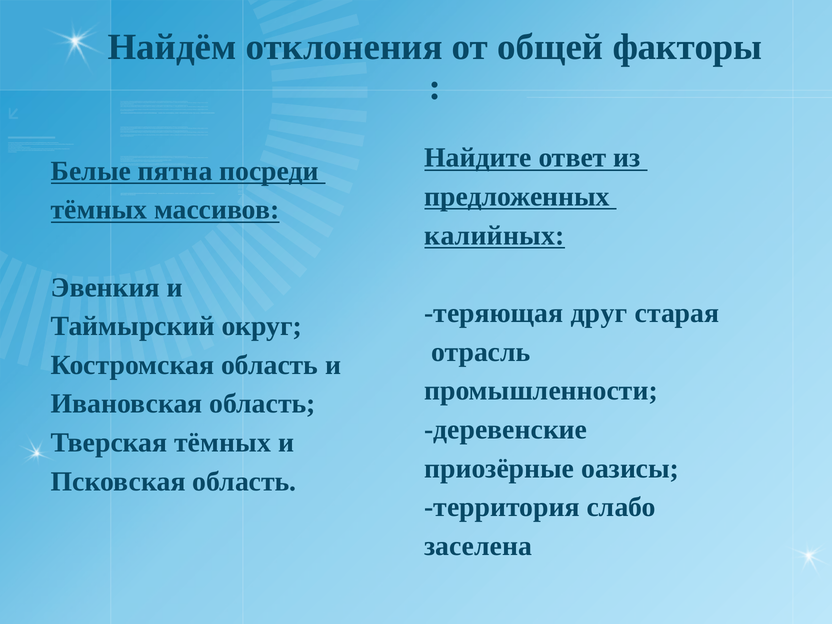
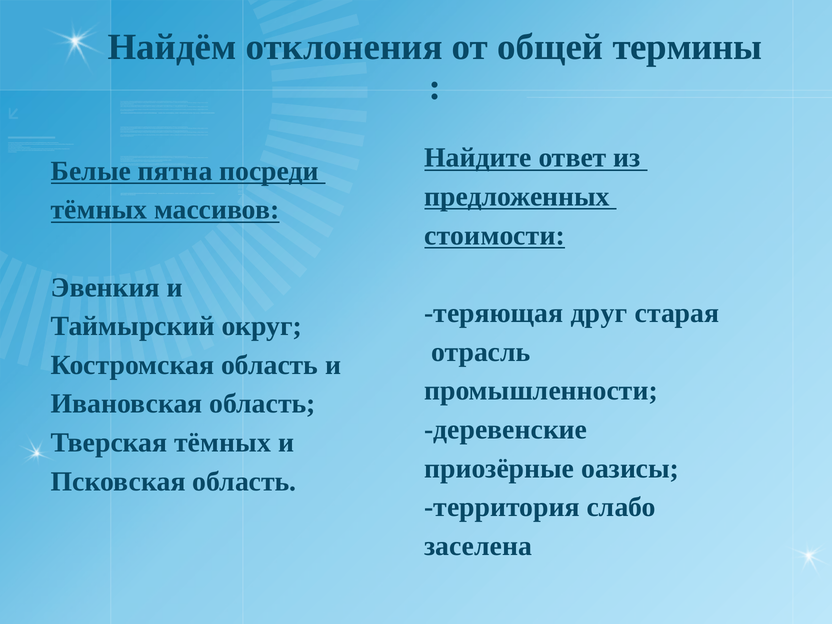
факторы: факторы -> термины (687, 47)
калийных: калийных -> стоимости (495, 235)
